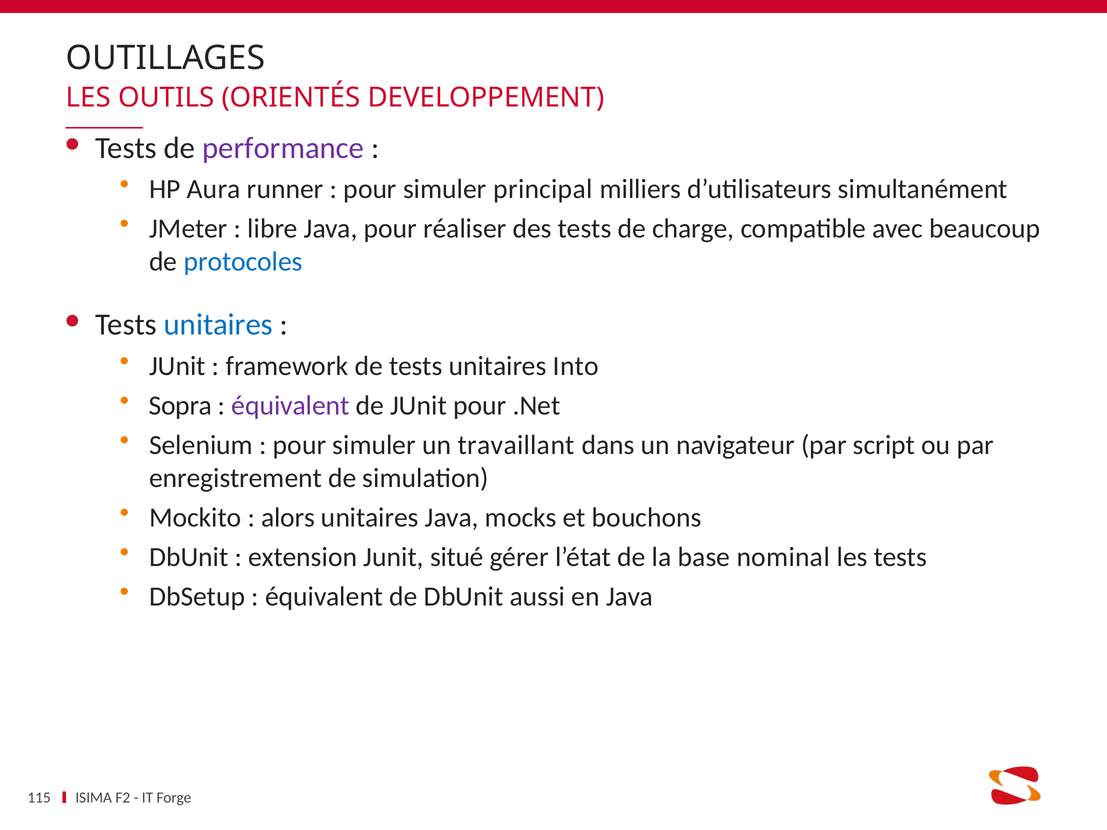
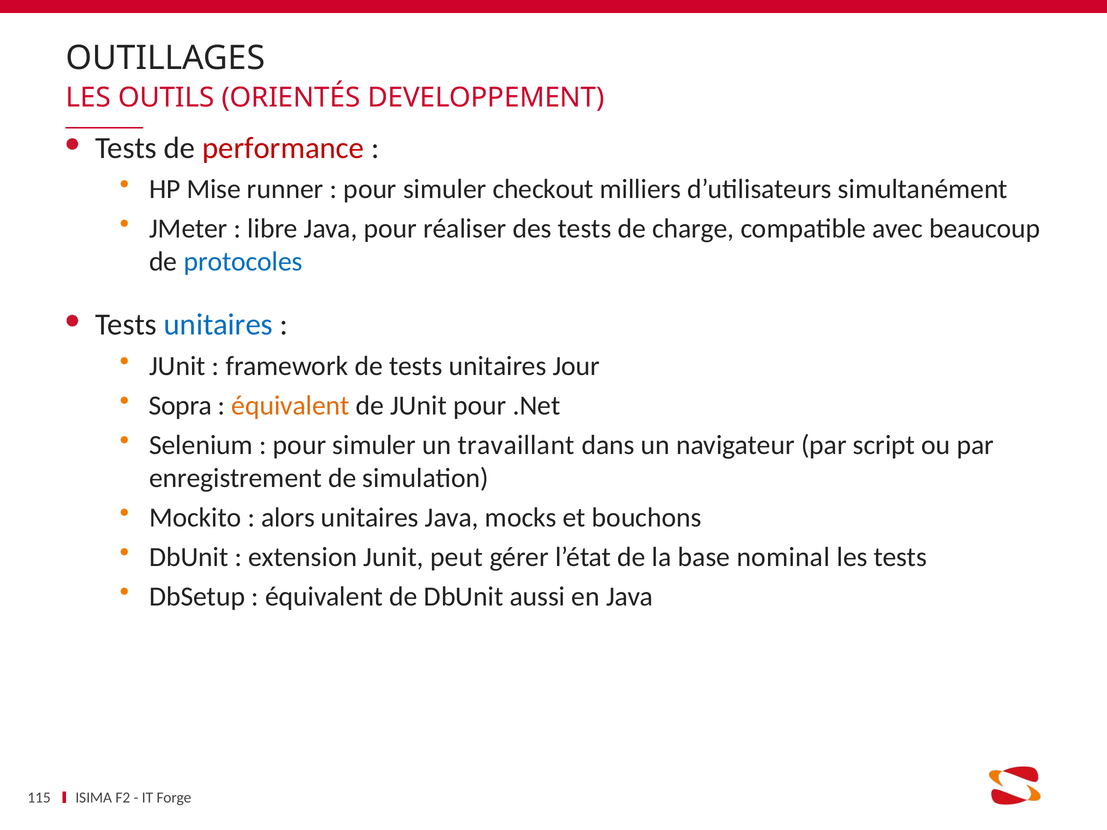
performance colour: purple -> red (283, 148)
Aura: Aura -> Mise (214, 189)
principal: principal -> checkout (543, 189)
Into: Into -> Jour (576, 366)
équivalent colour: purple -> orange (290, 406)
situé: situé -> peut (457, 557)
